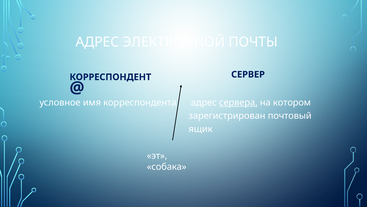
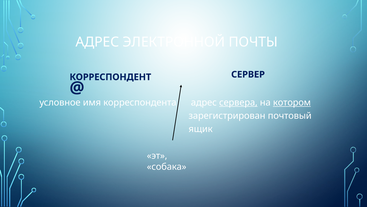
котором underline: none -> present (292, 102)
